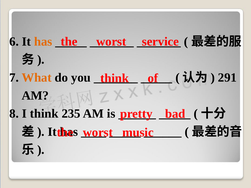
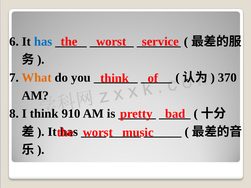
has colour: orange -> blue (43, 42)
291: 291 -> 370 (227, 78)
235: 235 -> 910 (71, 114)
